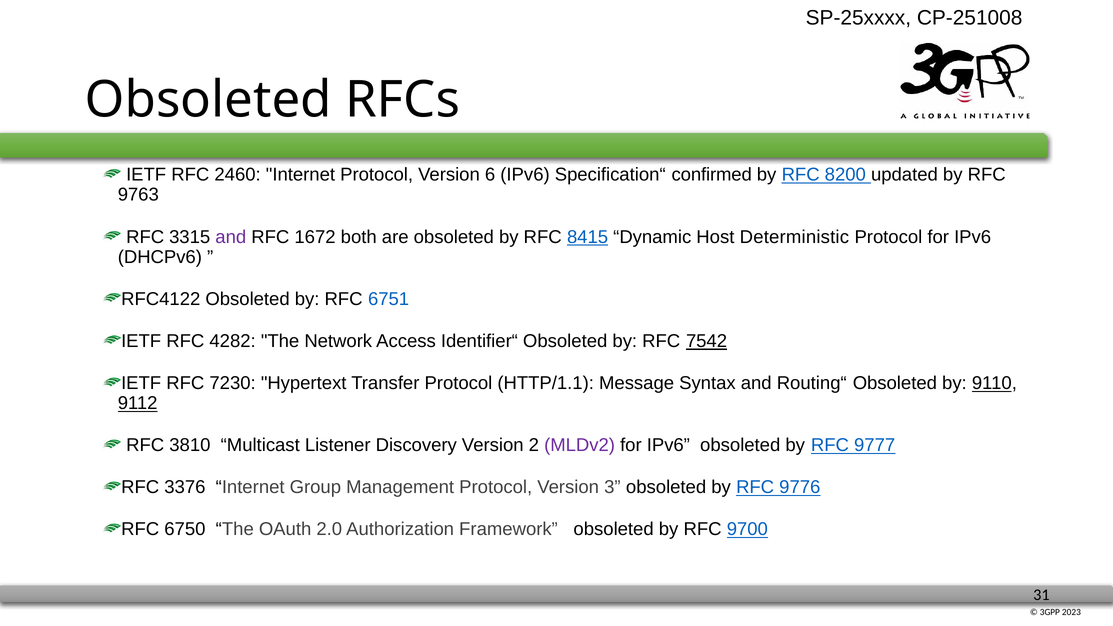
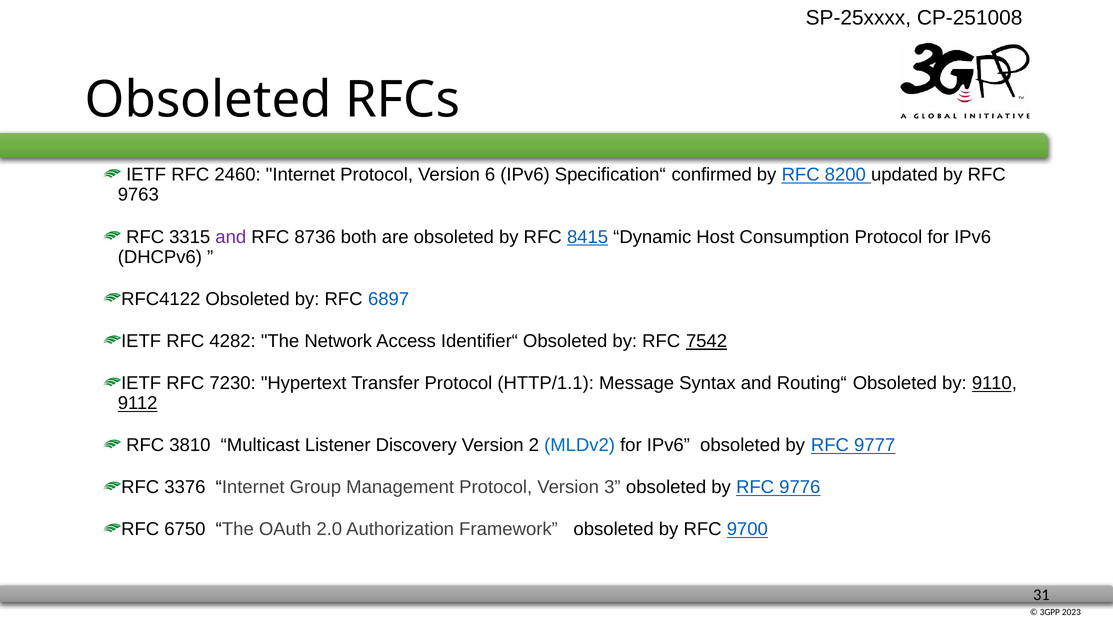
1672: 1672 -> 8736 (315, 237)
Deterministic: Deterministic -> Consumption (794, 237)
6751: 6751 -> 6897 (389, 299)
MLDv2 colour: purple -> blue (580, 445)
